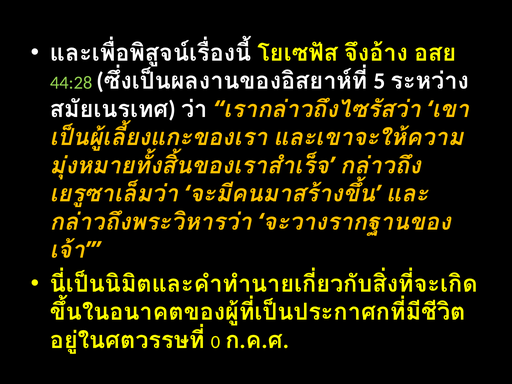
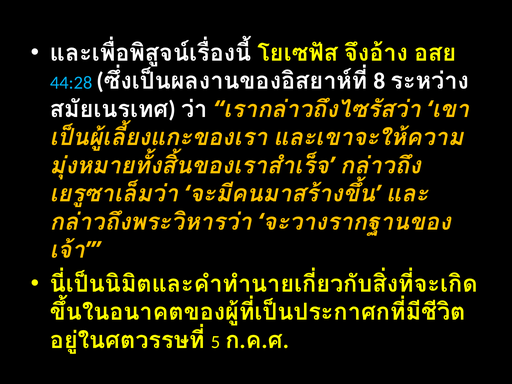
44:28 colour: light green -> light blue (71, 83)
5: 5 -> 8 (379, 81)
0: 0 -> 5 (215, 342)
